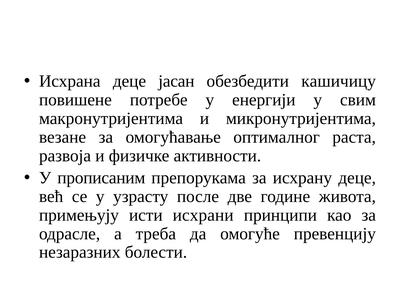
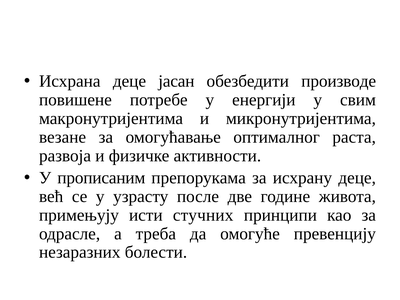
кашичицу: кашичицу -> производе (339, 81)
исхрани: исхрани -> стучних (203, 215)
